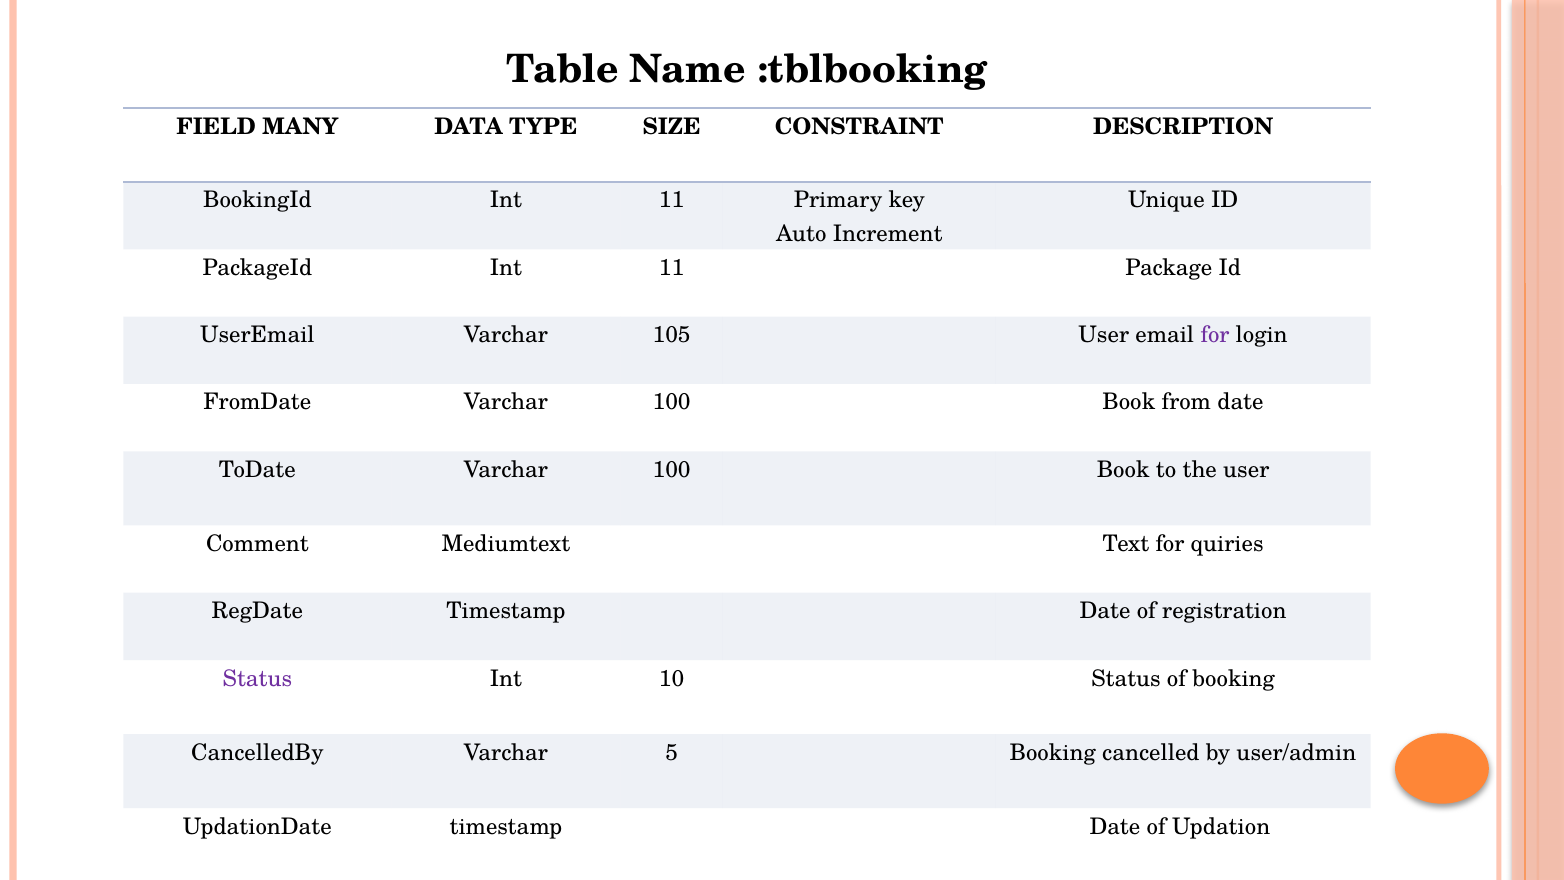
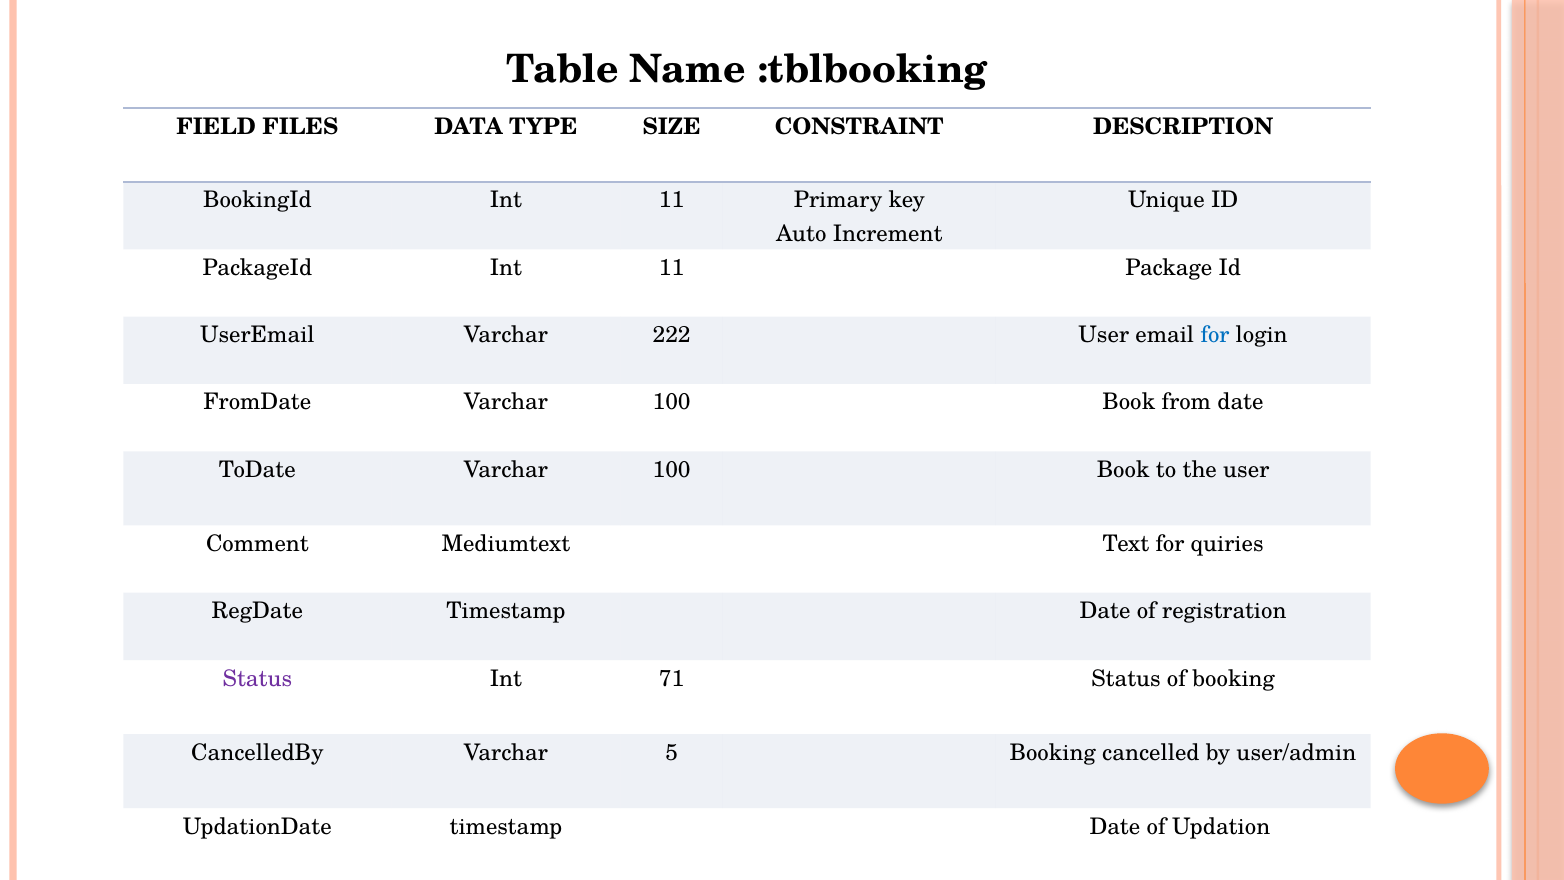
MANY: MANY -> FILES (300, 127)
105: 105 -> 222 (672, 335)
for colour: purple -> blue (1215, 335)
10: 10 -> 71 (672, 678)
